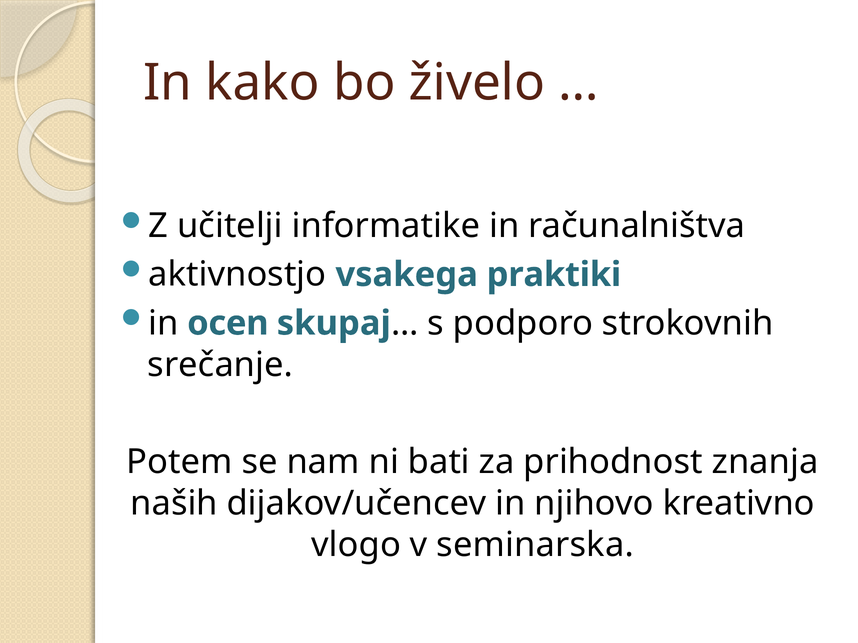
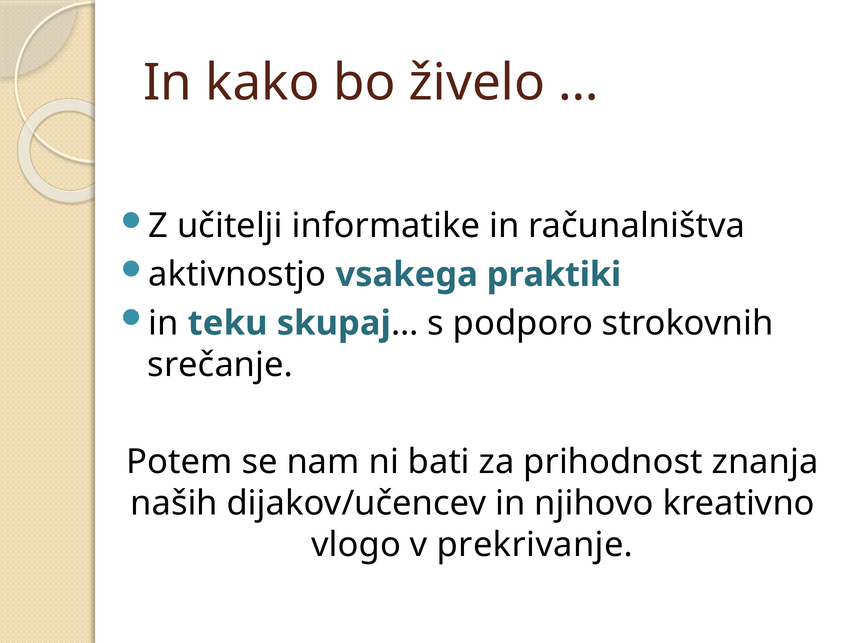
ocen: ocen -> teku (228, 323)
seminarska: seminarska -> prekrivanje (535, 545)
